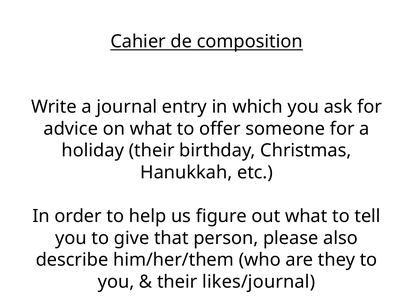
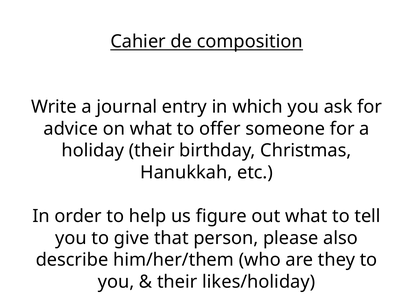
likes/journal: likes/journal -> likes/holiday (259, 282)
